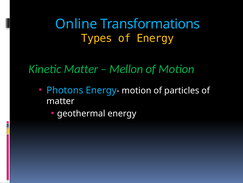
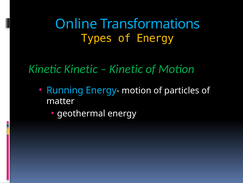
Kinetic Matter: Matter -> Kinetic (81, 69)
Mellon: Mellon -> Kinetic (126, 69)
Photons: Photons -> Running (65, 90)
